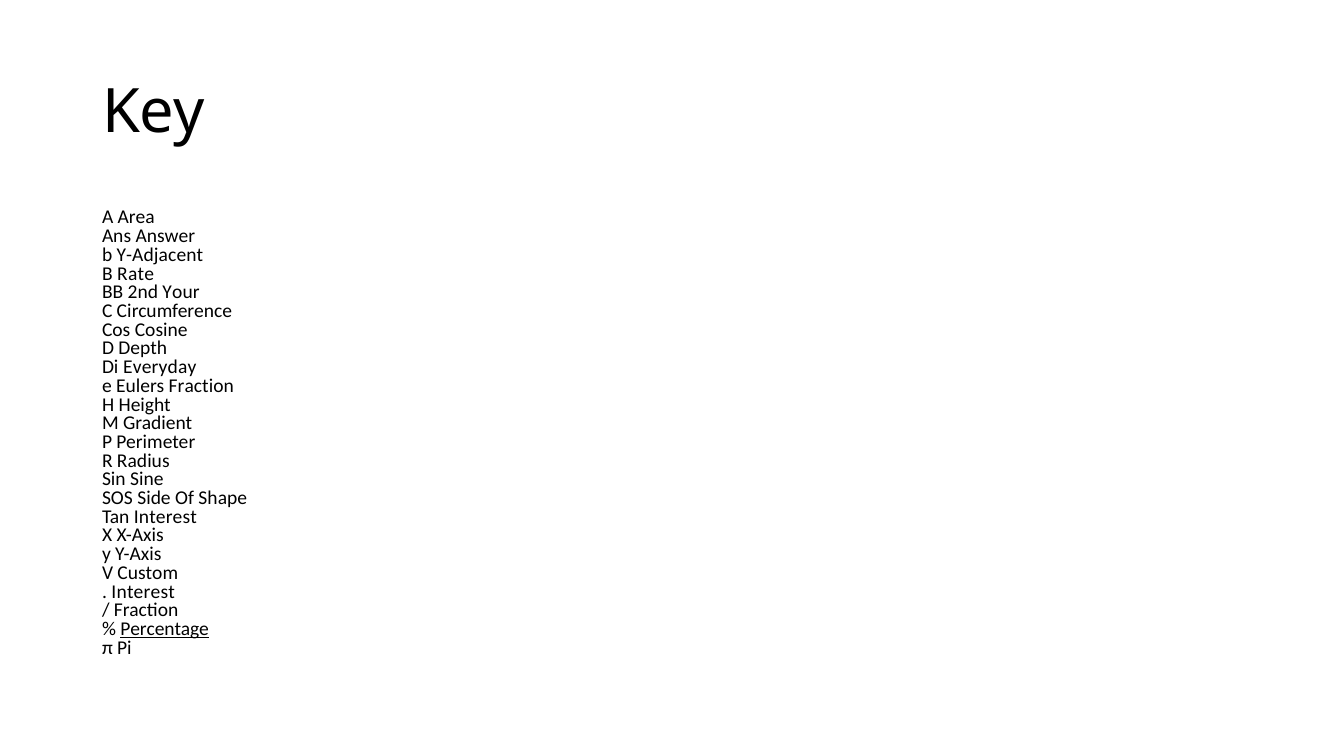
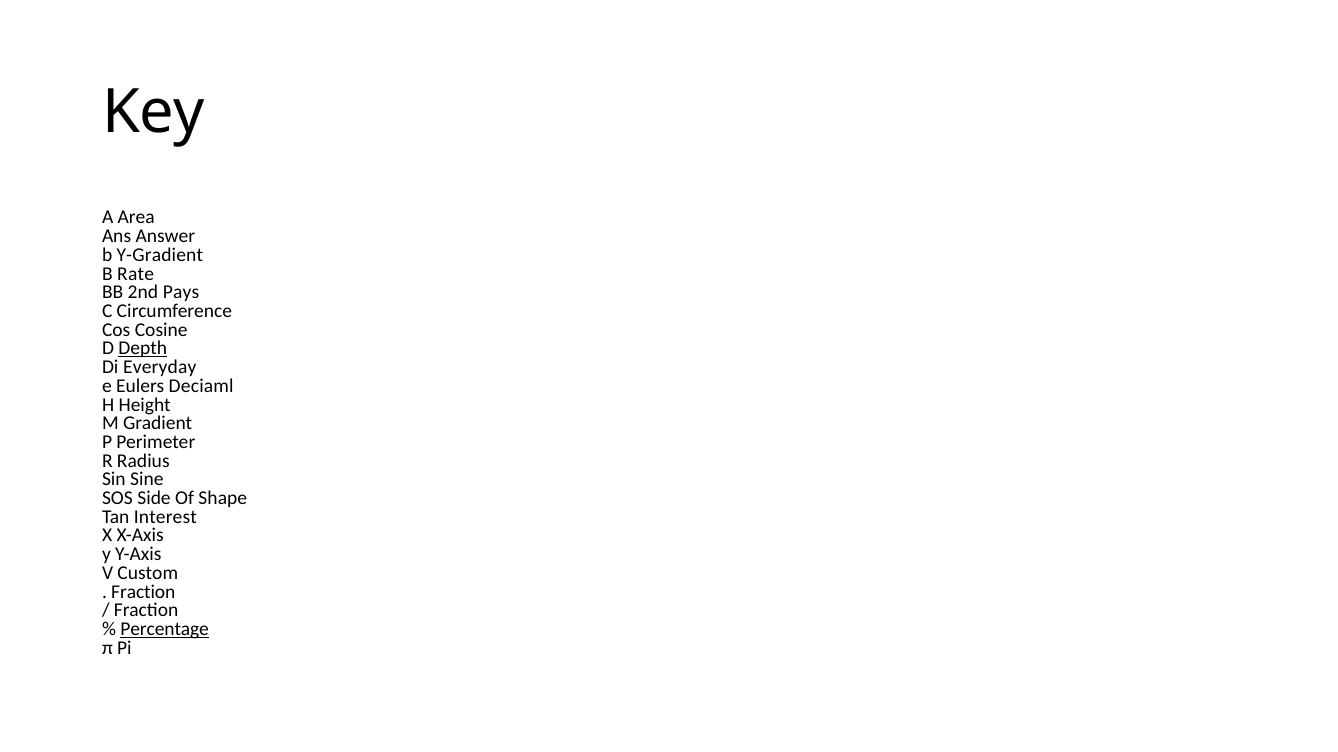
Y-Adjacent: Y-Adjacent -> Y-Gradient (160, 255)
Your: Your -> Pays (181, 293)
Depth underline: none -> present (143, 349)
Eulers Fraction: Fraction -> Deciaml (201, 386)
Interest: Interest -> Fraction (143, 592)
